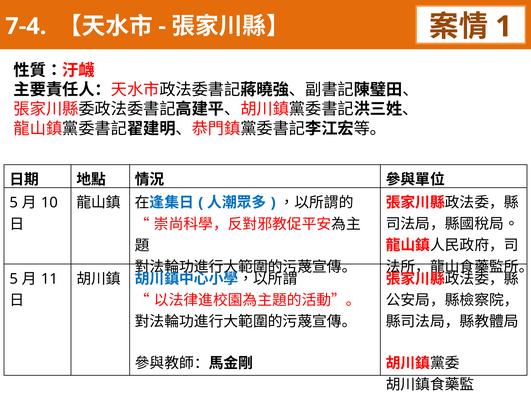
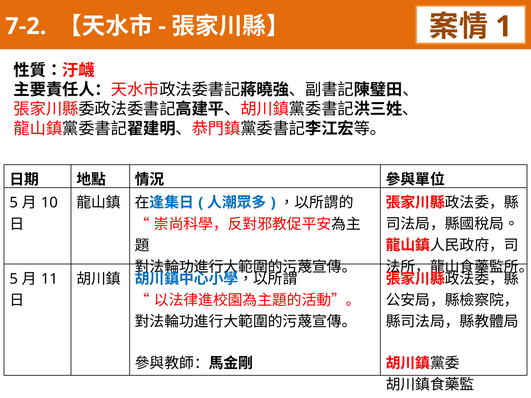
7-4: 7-4 -> 7-2 (26, 26)
